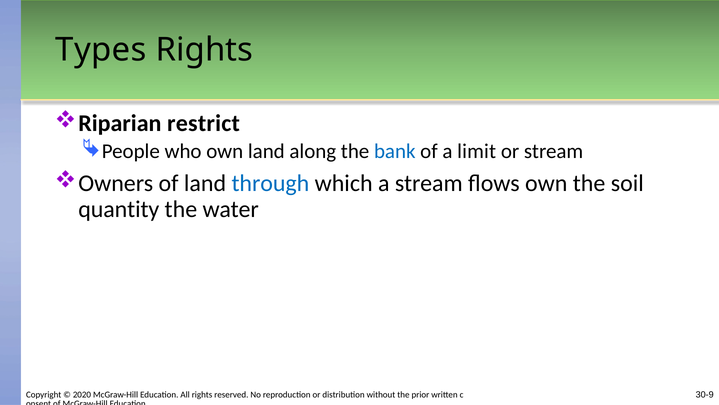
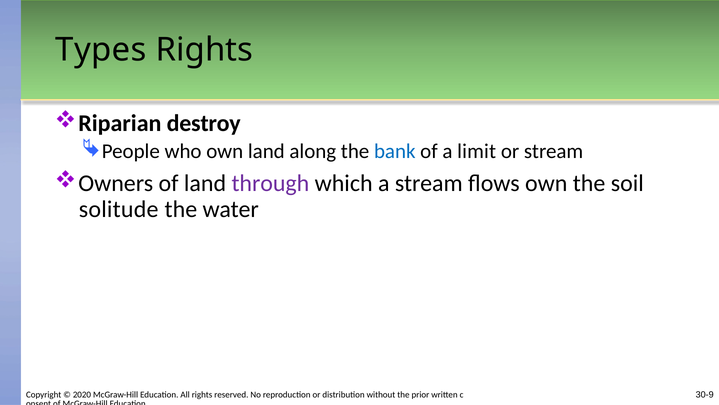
restrict: restrict -> destroy (204, 123)
through colour: blue -> purple (270, 183)
quantity: quantity -> solitude (119, 209)
